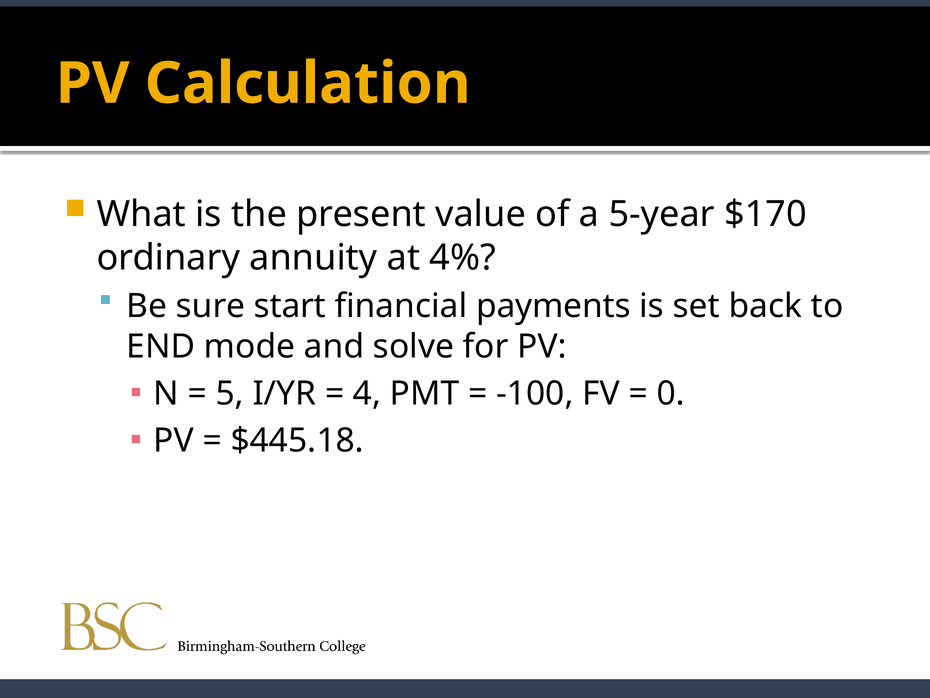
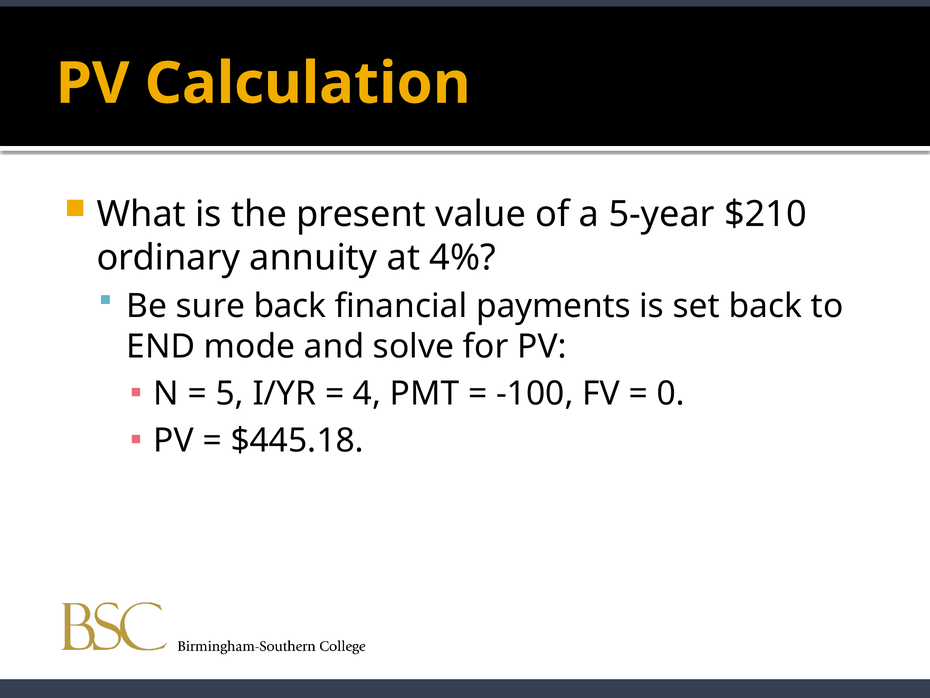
$170: $170 -> $210 (765, 214)
sure start: start -> back (290, 306)
